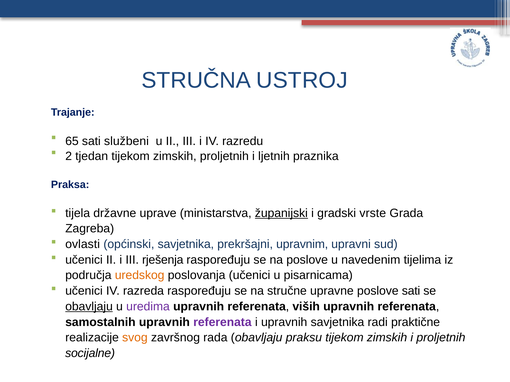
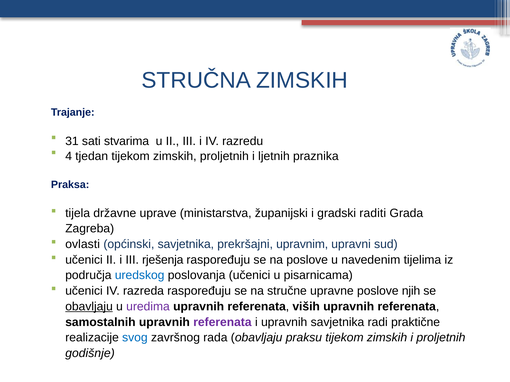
STRUČNA USTROJ: USTROJ -> ZIMSKIH (302, 80)
65: 65 -> 31 (72, 142)
službeni: službeni -> stvarima (127, 142)
2: 2 -> 4 (69, 156)
županijski underline: present -> none (281, 213)
vrste: vrste -> raditi (373, 213)
uredskog colour: orange -> blue (140, 276)
poslove sati: sati -> njih (411, 291)
svog colour: orange -> blue (135, 338)
socijalne: socijalne -> godišnje (90, 354)
